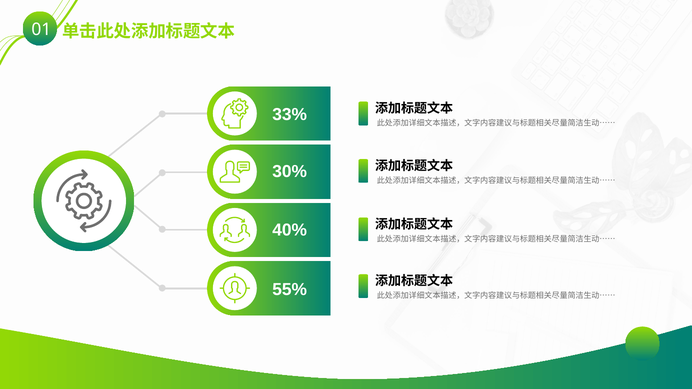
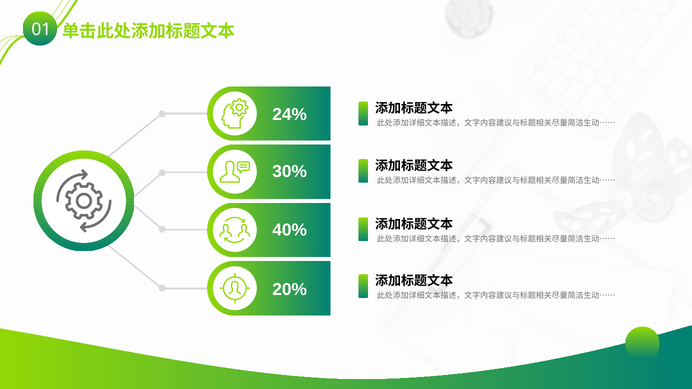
33%: 33% -> 24% (290, 115)
55%: 55% -> 20% (290, 290)
